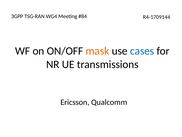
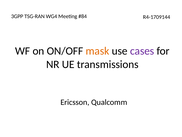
cases colour: blue -> purple (142, 51)
